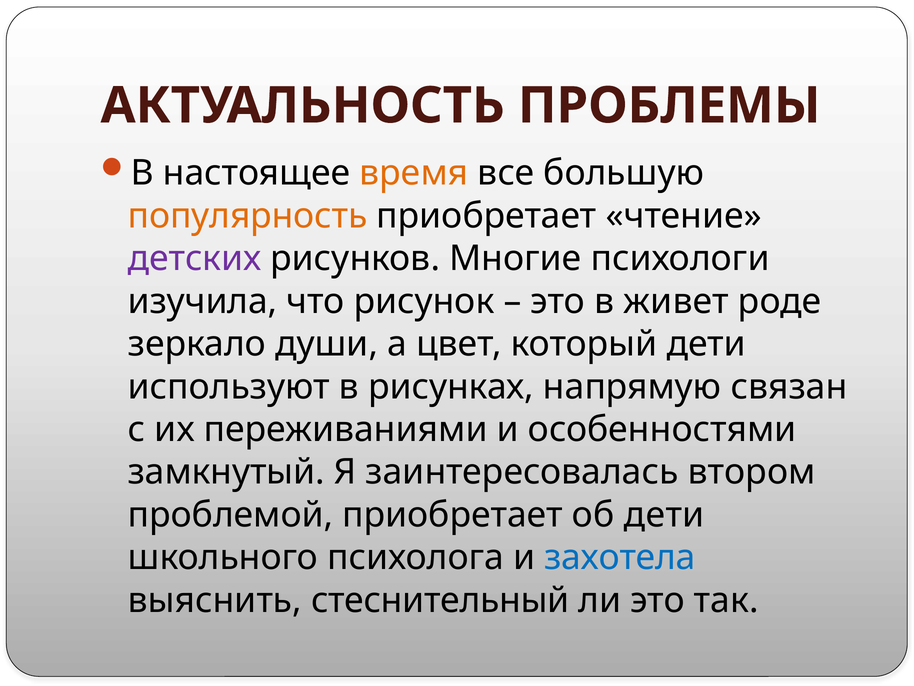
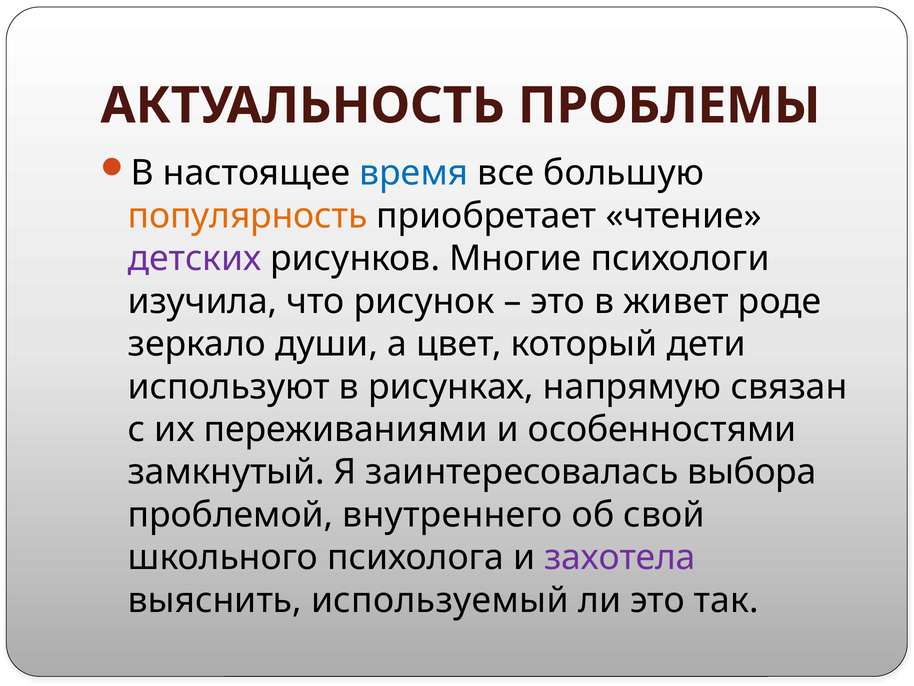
время colour: orange -> blue (414, 173)
втором: втором -> выбора (752, 472)
проблемой приобретает: приобретает -> внутреннего (452, 515)
об дети: дети -> свой (664, 515)
захотела colour: blue -> purple (620, 557)
стеснительный: стеснительный -> используемый (440, 600)
